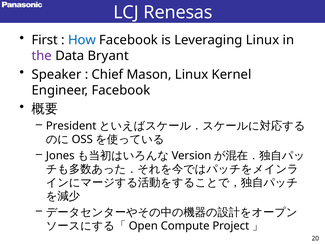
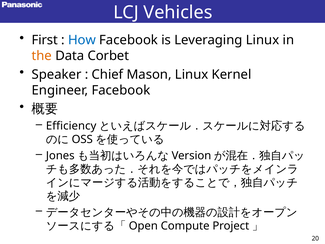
Renesas: Renesas -> Vehicles (178, 12)
the colour: purple -> orange (42, 56)
Bryant: Bryant -> Corbet (108, 56)
President: President -> Efficiency (71, 126)
